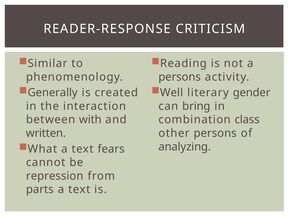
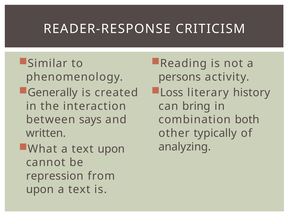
Well: Well -> Loss (172, 93)
gender: gender -> history (252, 93)
with: with -> says (90, 120)
class: class -> both (247, 120)
other persons: persons -> typically (215, 133)
text fears: fears -> upon (111, 149)
parts: parts -> upon (40, 189)
